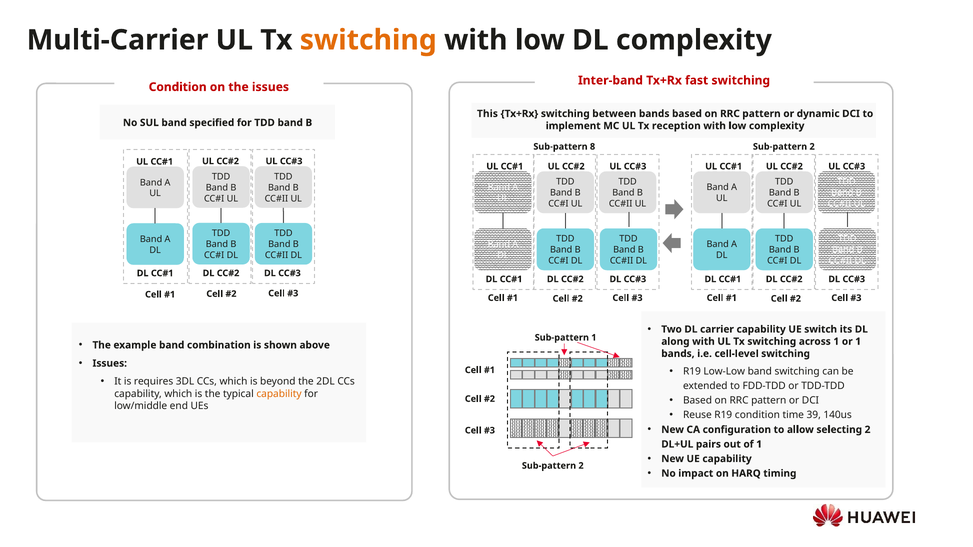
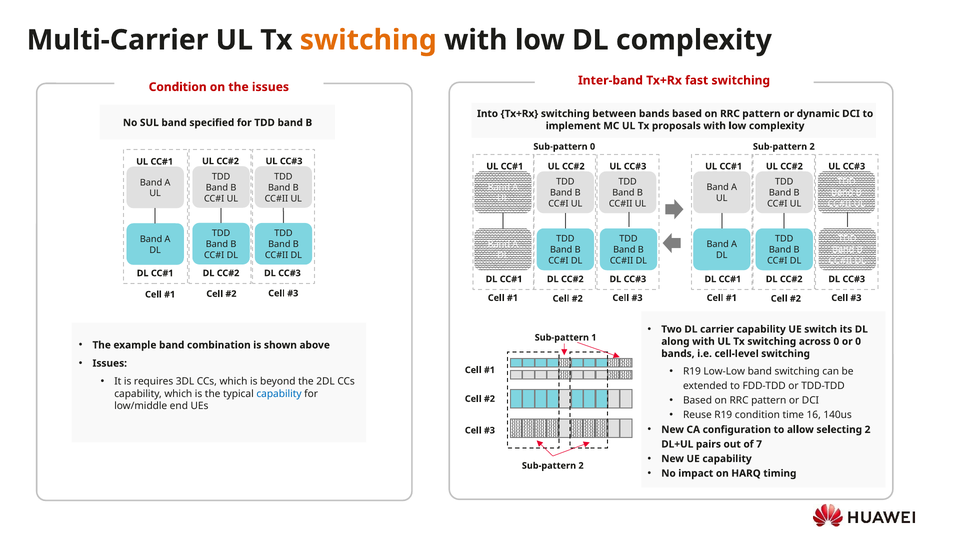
This: This -> Into (488, 114)
reception: reception -> proposals (676, 126)
Sub-pattern 8: 8 -> 0 (593, 147)
across 1: 1 -> 0 (836, 342)
or 1: 1 -> 0 (858, 342)
capability colour: orange -> blue (279, 394)
39: 39 -> 16 (814, 415)
of 1: 1 -> 7 (759, 444)
